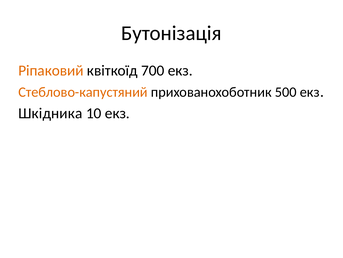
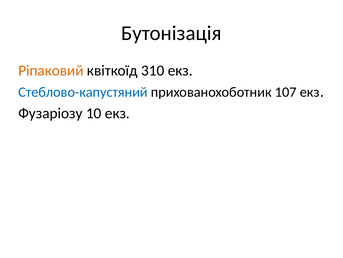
700: 700 -> 310 (153, 70)
Стеблово-капустяний colour: orange -> blue (83, 92)
500: 500 -> 107 (286, 92)
Шкідника: Шкідника -> Фузаріозу (50, 113)
